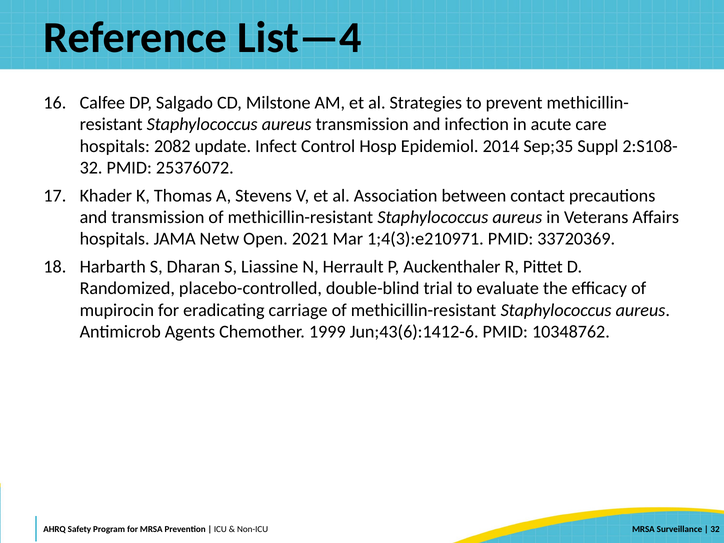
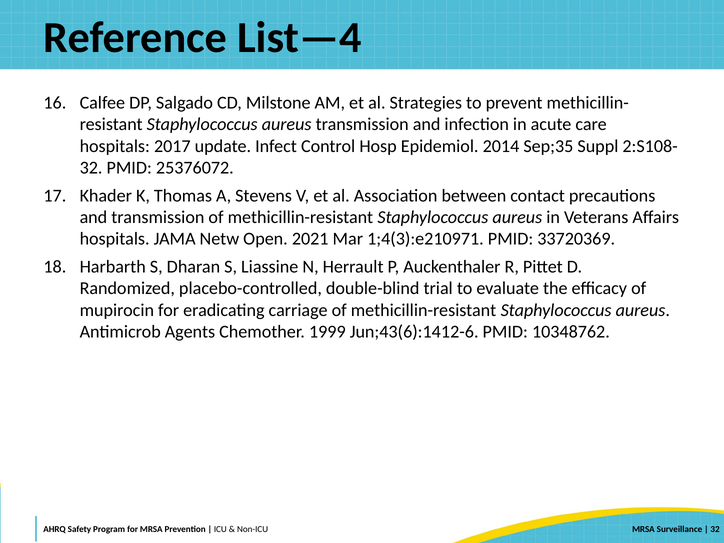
2082: 2082 -> 2017 (172, 146)
